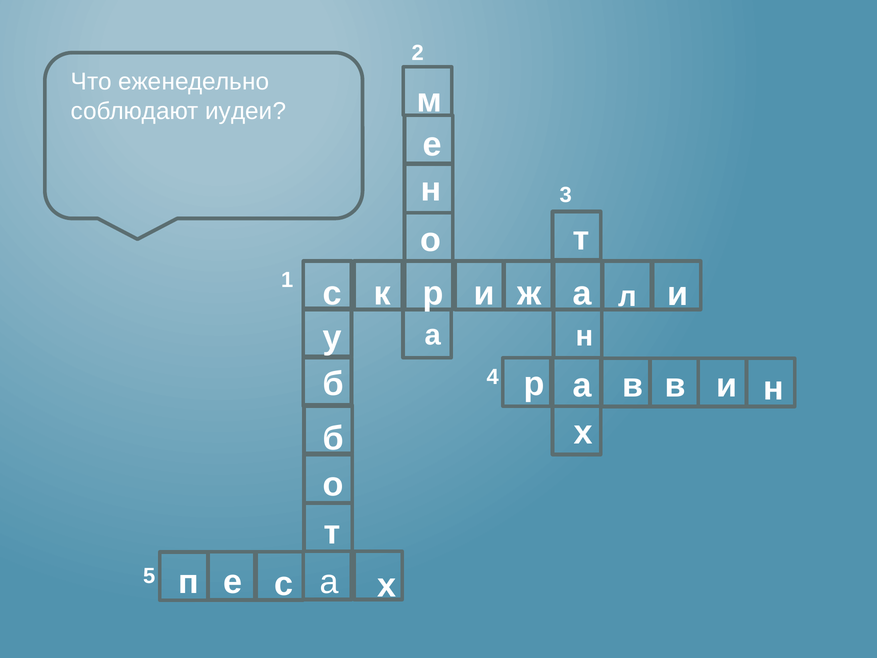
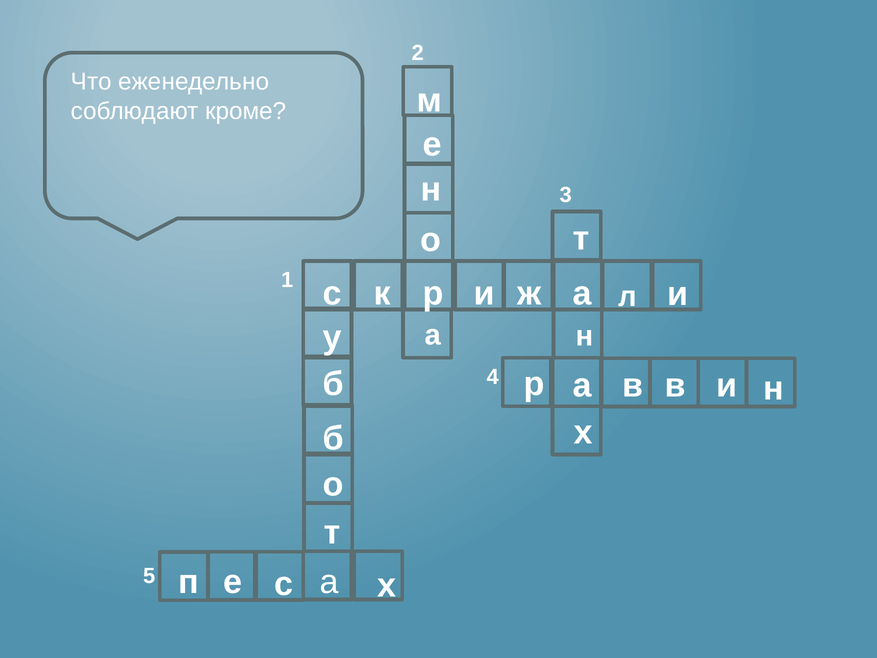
иудеи: иудеи -> кроме (246, 111)
